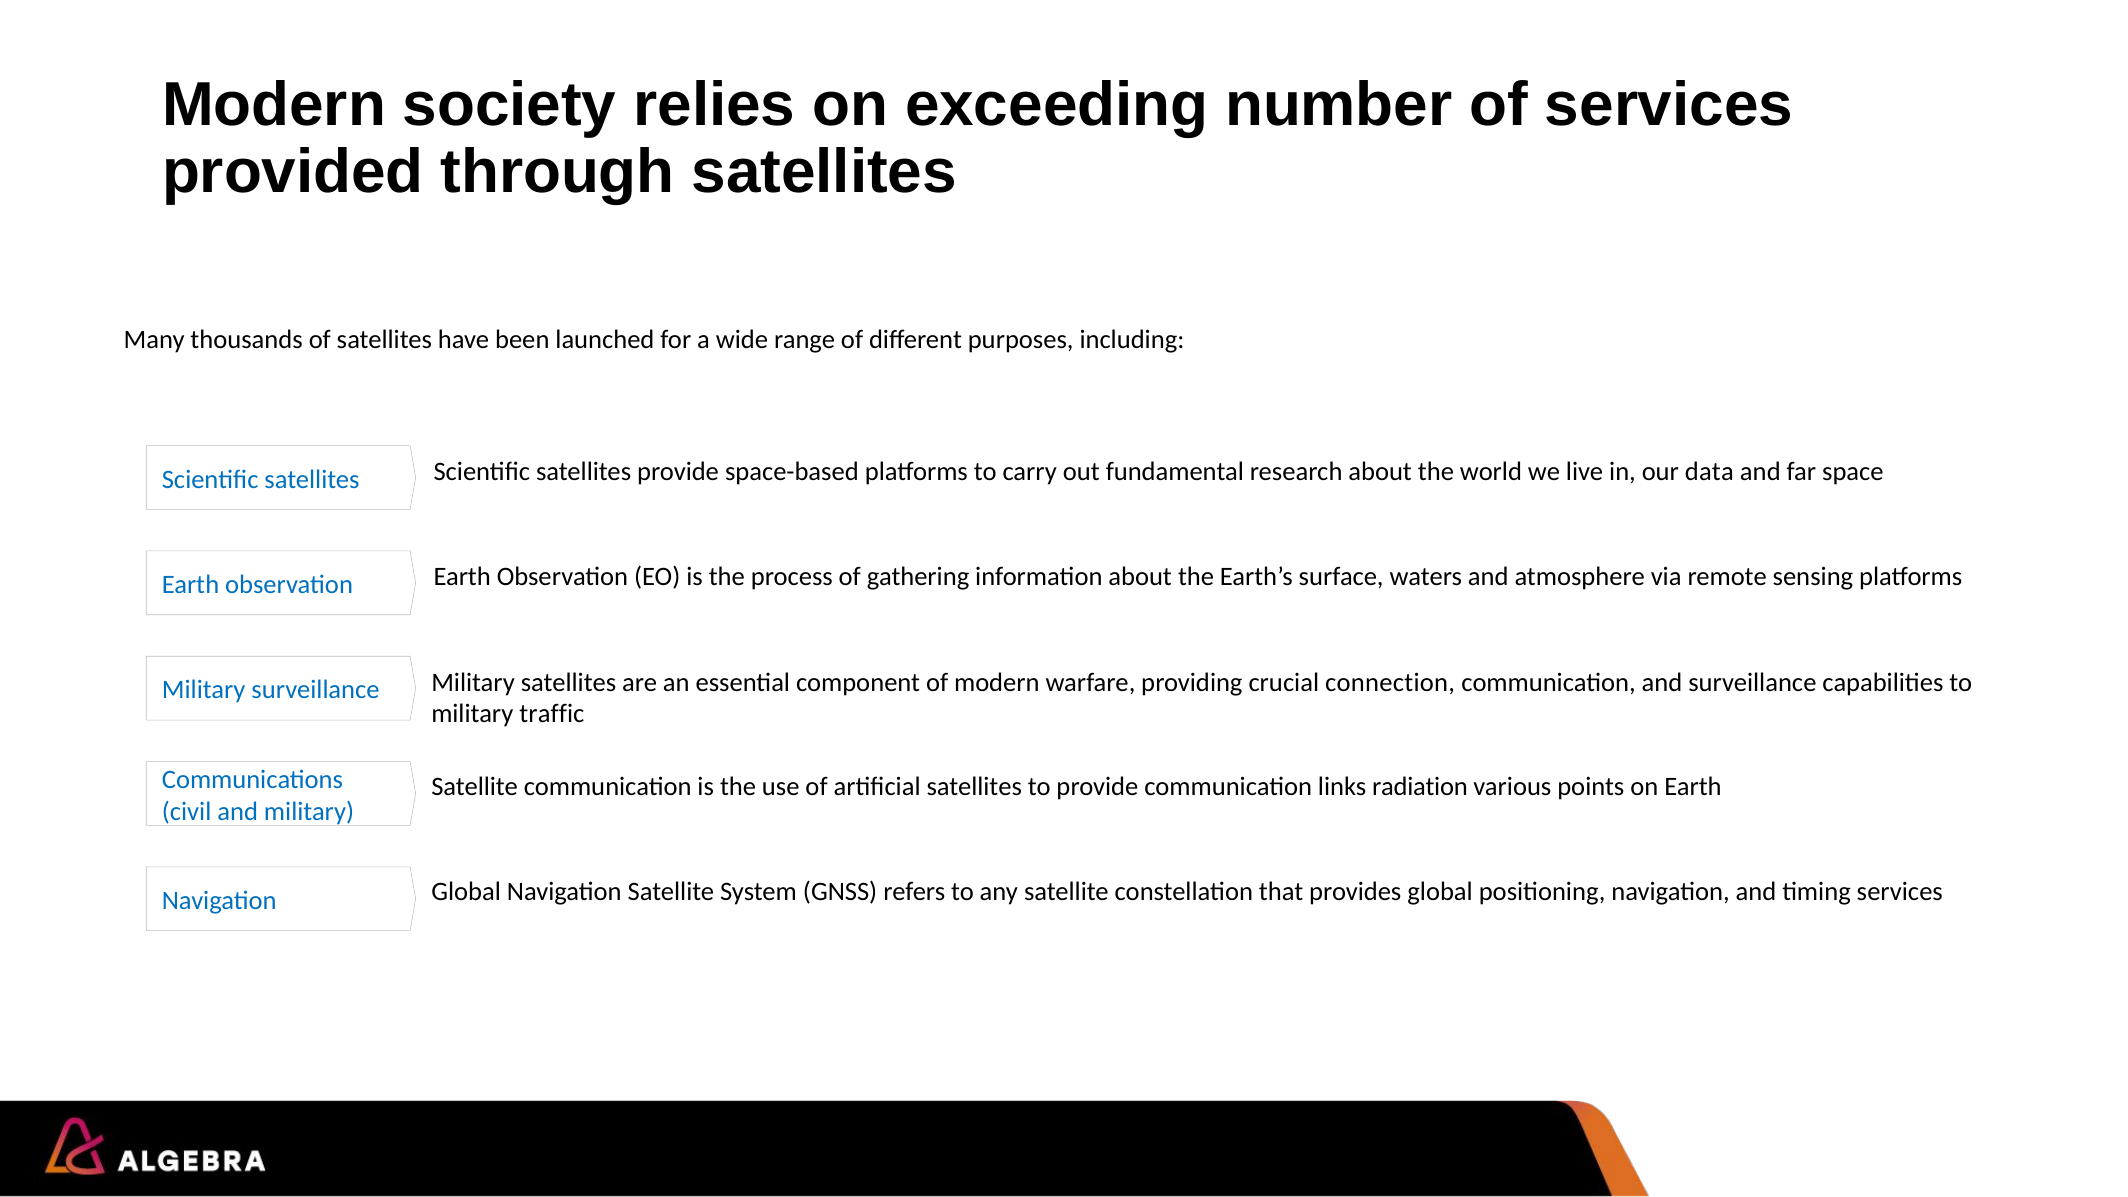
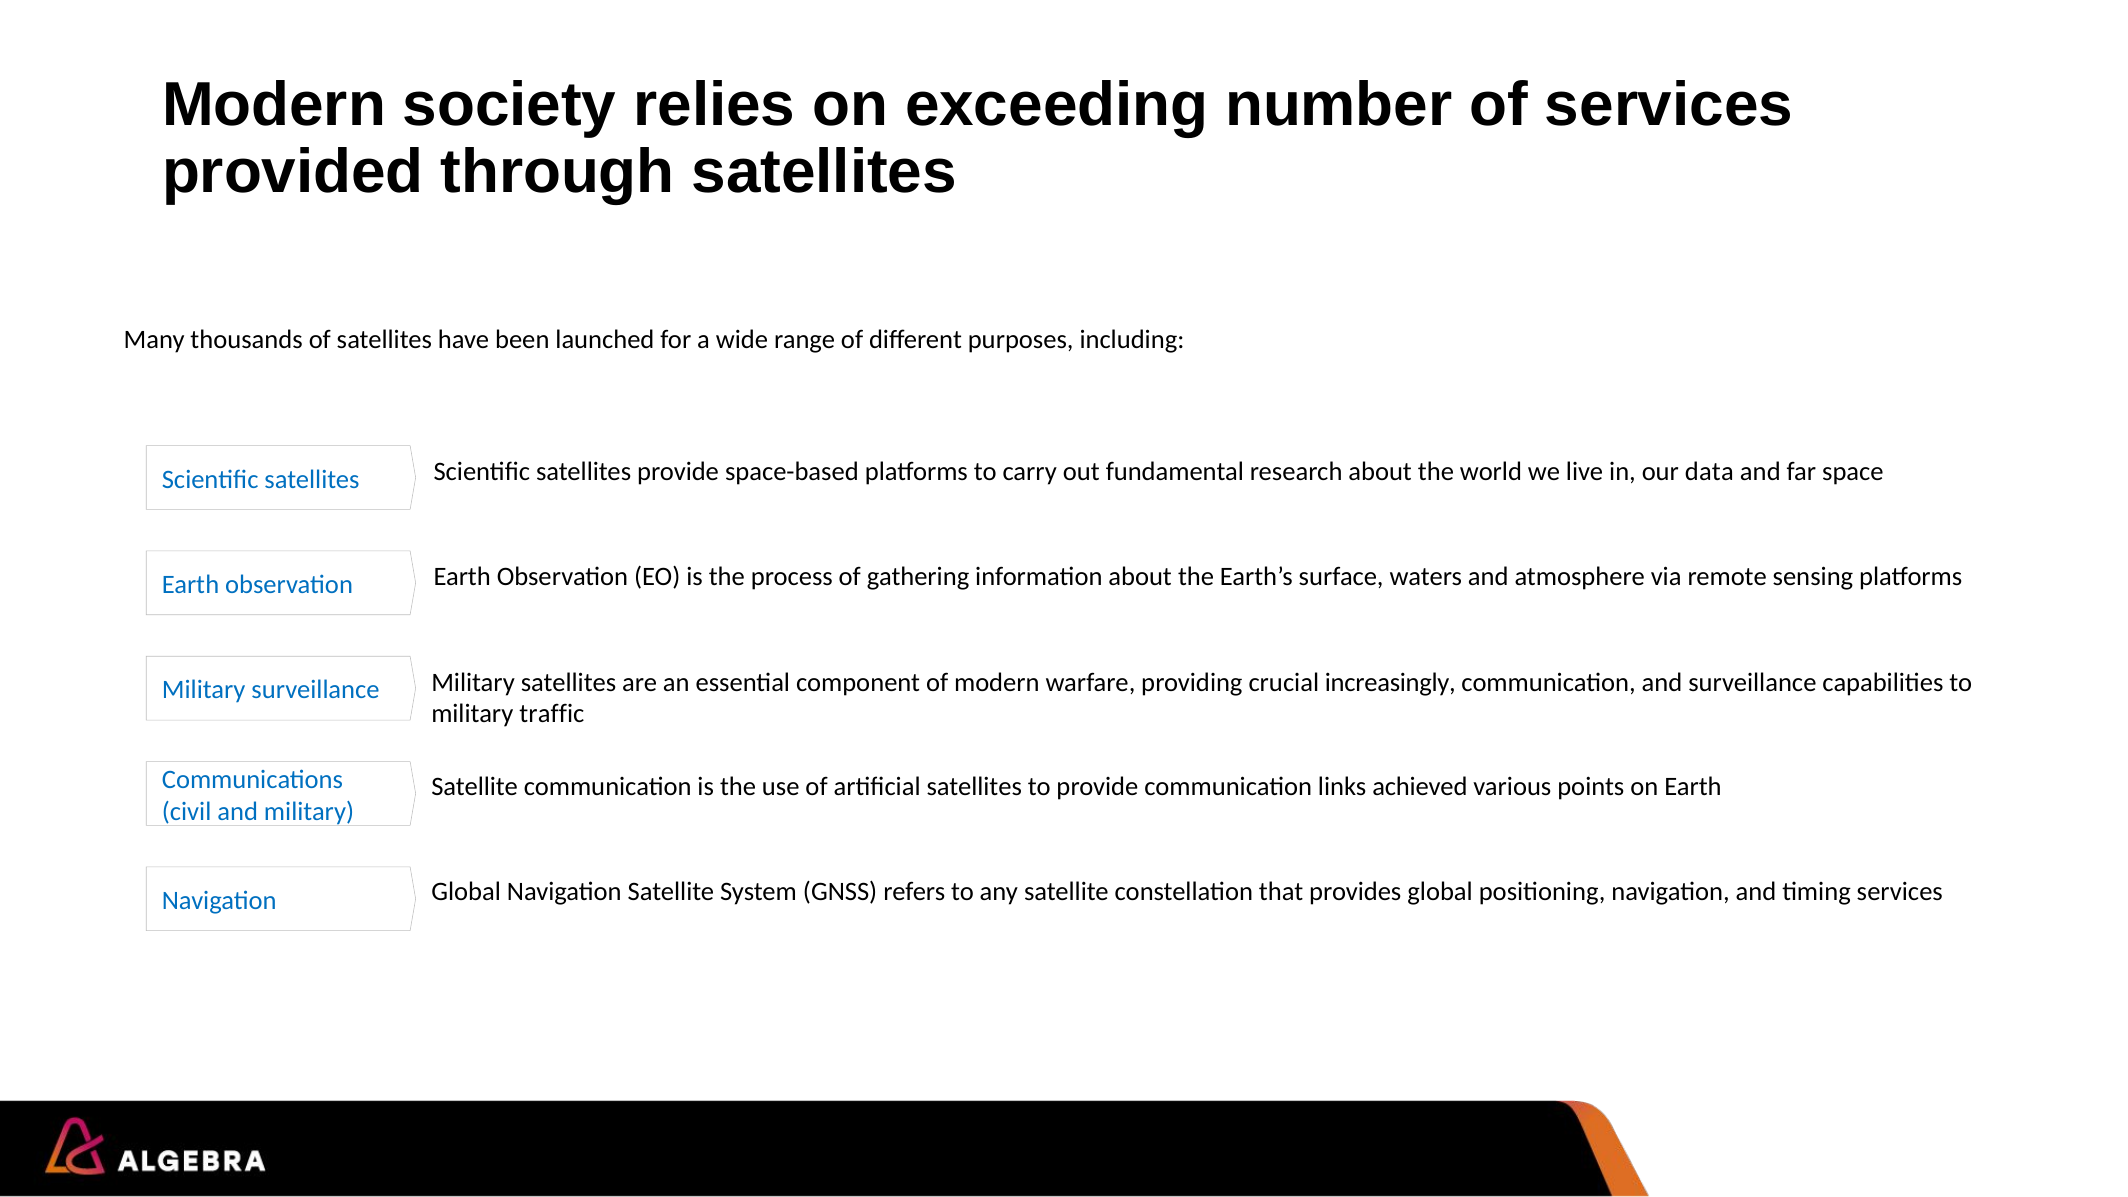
connection: connection -> increasingly (1390, 682)
radiation: radiation -> achieved (1420, 787)
